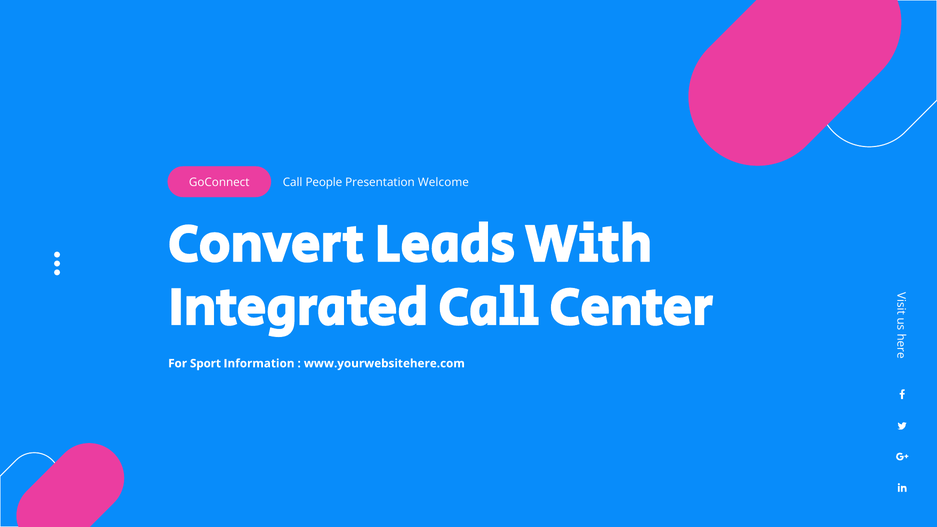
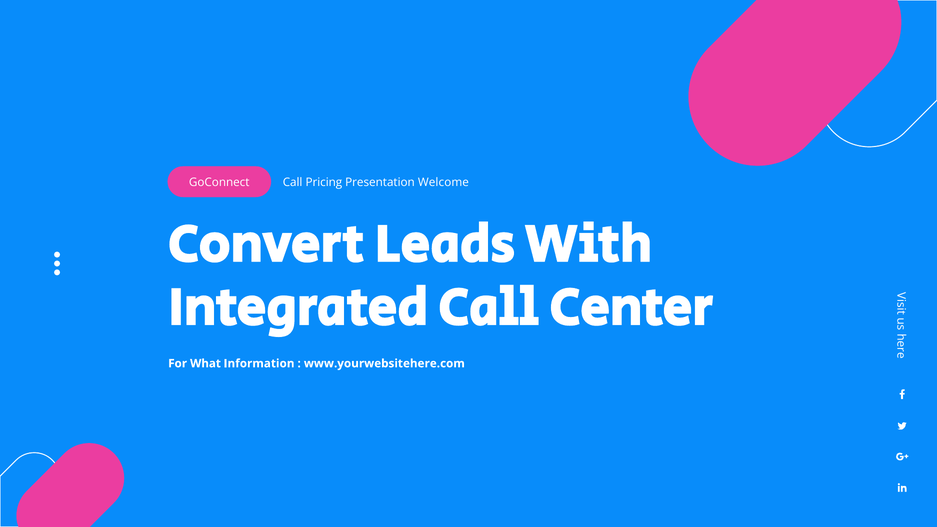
People: People -> Pricing (324, 182)
Sport: Sport -> What (205, 364)
